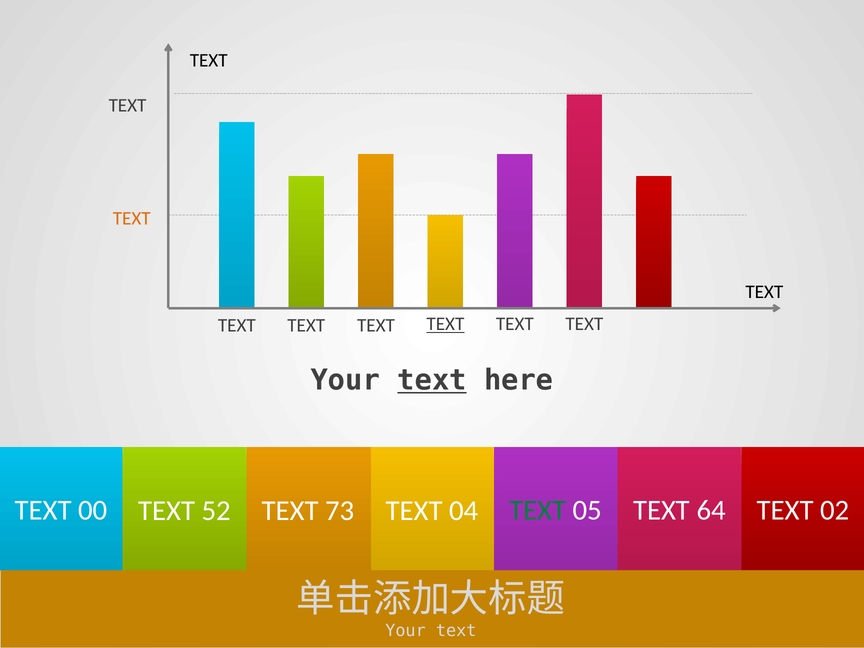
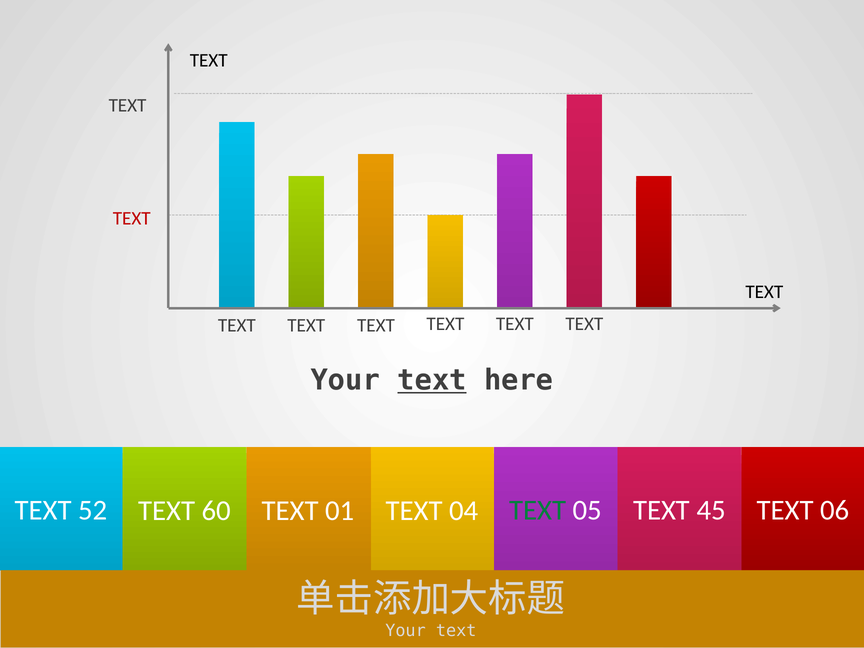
TEXT colour: orange -> red (132, 219)
TEXT underline: present -> none (445, 324)
00: 00 -> 52 (93, 510)
52: 52 -> 60 (216, 511)
73: 73 -> 01 (340, 511)
64: 64 -> 45 (711, 510)
02: 02 -> 06 (835, 510)
